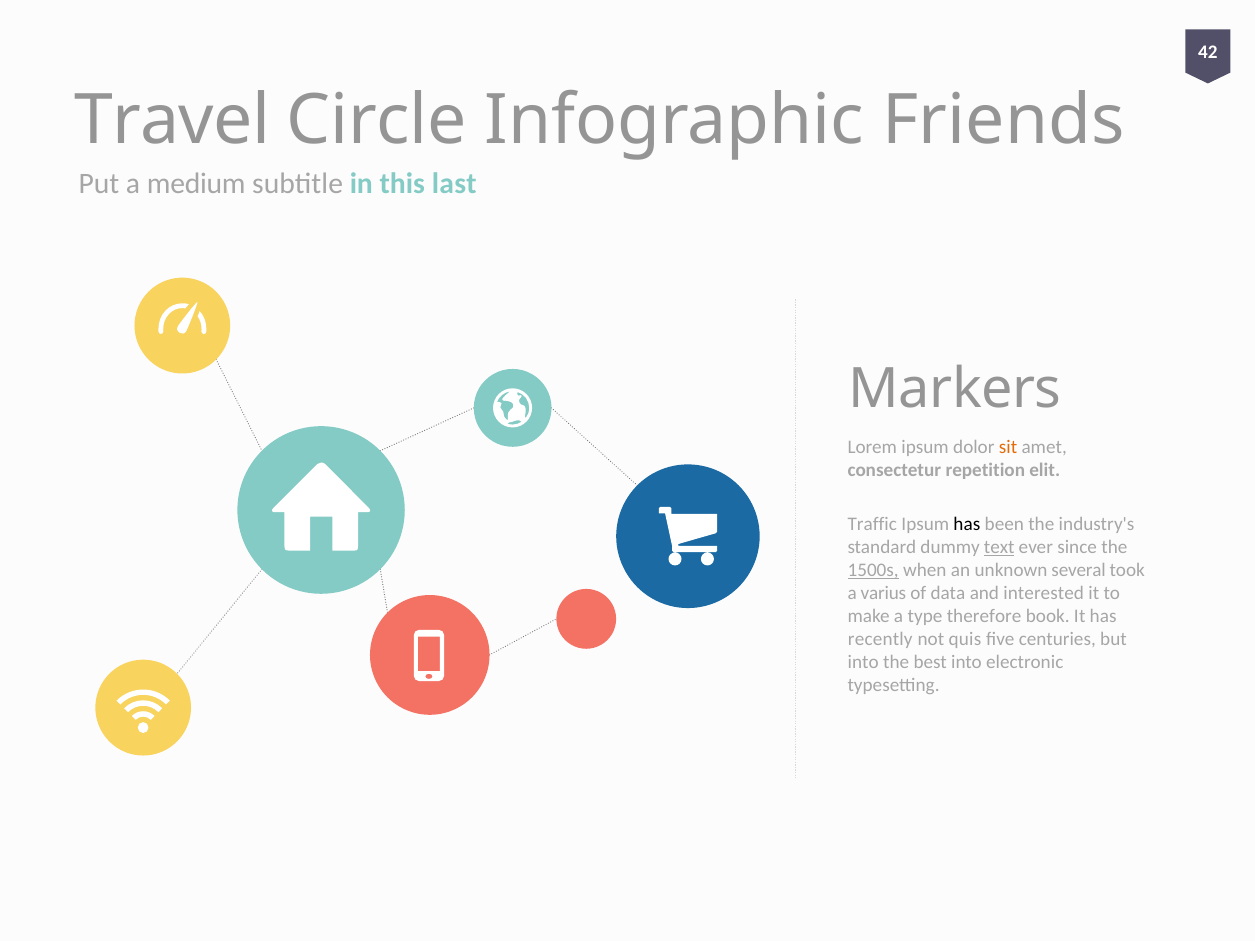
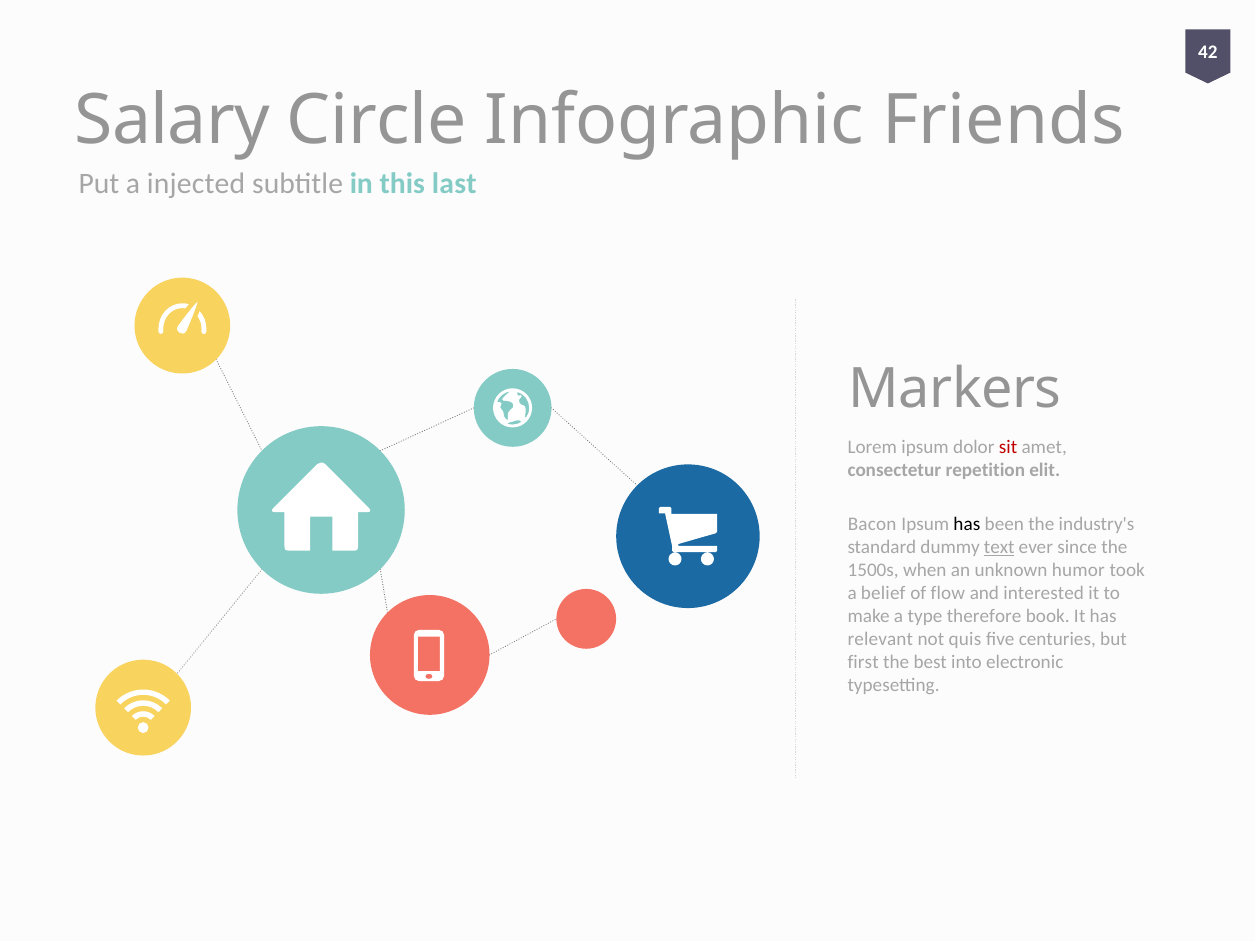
Travel: Travel -> Salary (172, 121)
medium: medium -> injected (196, 184)
sit colour: orange -> red (1008, 448)
Traffic: Traffic -> Bacon (872, 524)
1500s underline: present -> none (873, 571)
several: several -> humor (1078, 571)
varius: varius -> belief (883, 594)
data: data -> flow (948, 594)
recently: recently -> relevant (880, 640)
into: into -> first (863, 663)
